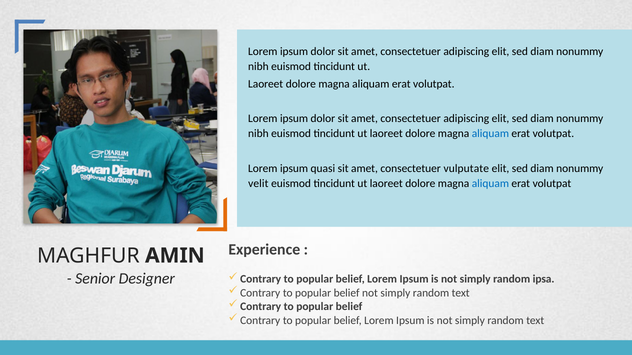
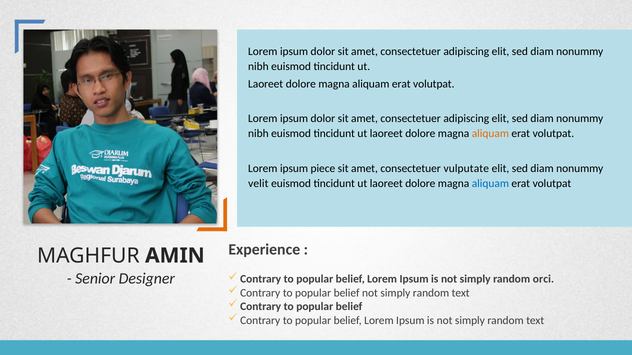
aliquam colour: blue -> orange (490, 134)
quasi: quasi -> piece (323, 169)
ipsa: ipsa -> orci (543, 280)
